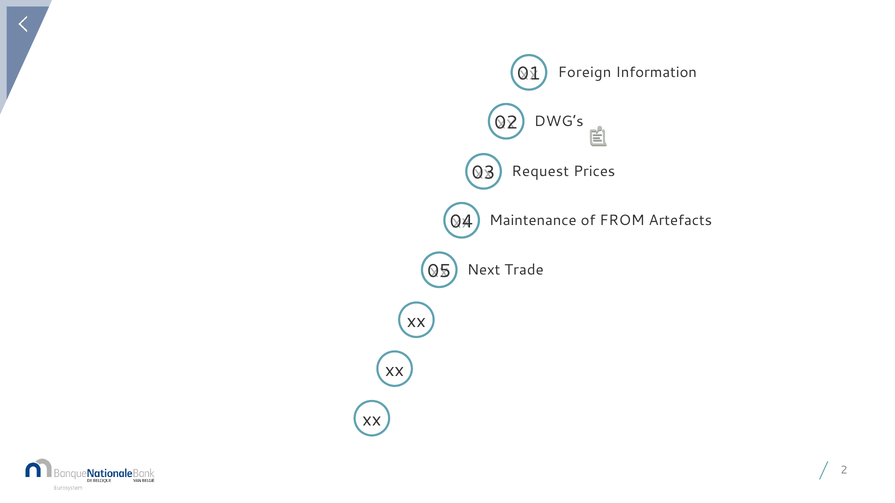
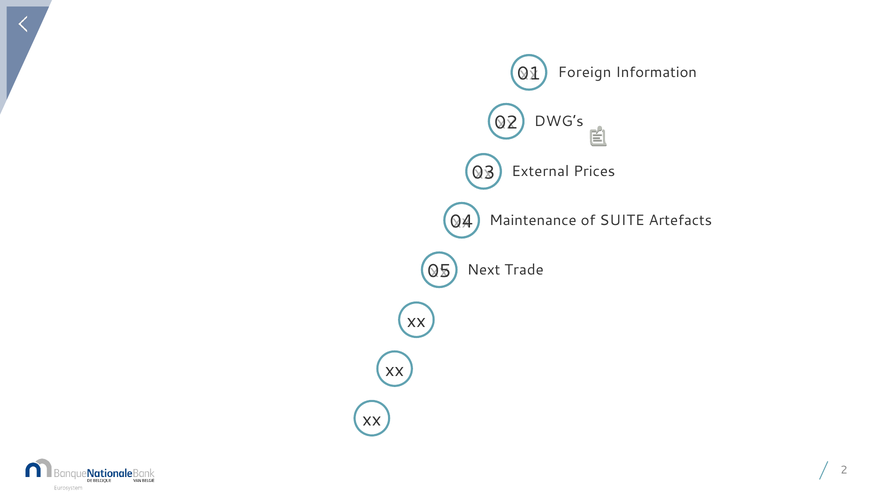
Request: Request -> External (540, 171)
FROM: FROM -> SUITE (622, 220)
